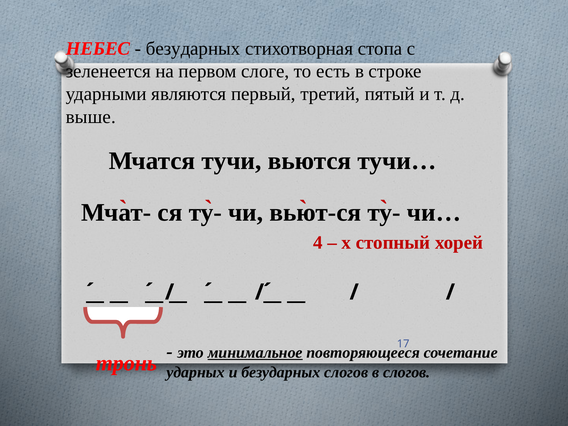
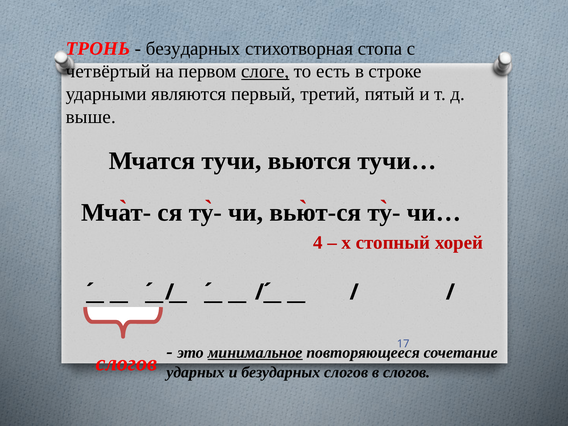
НЕБЕС: НЕБЕС -> ТРОНЬ (98, 49)
зеленеется: зеленеется -> четвёртый (108, 71)
слоге underline: none -> present (265, 71)
тронь: тронь -> слогов (126, 363)
